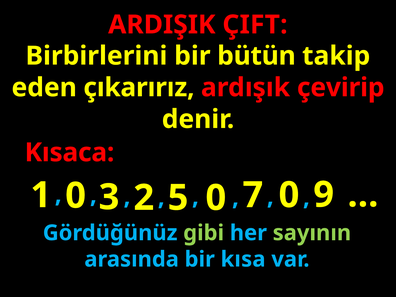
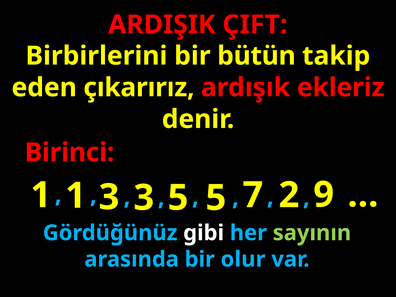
çevirip: çevirip -> ekleriz (341, 88)
Kısaca: Kısaca -> Birinci (69, 153)
1 0: 0 -> 1 (76, 196)
3 2: 2 -> 3 (144, 198)
5 0: 0 -> 5 (216, 198)
7 0: 0 -> 2 (289, 195)
gibi colour: light green -> white (204, 233)
kısa: kısa -> olur (243, 259)
